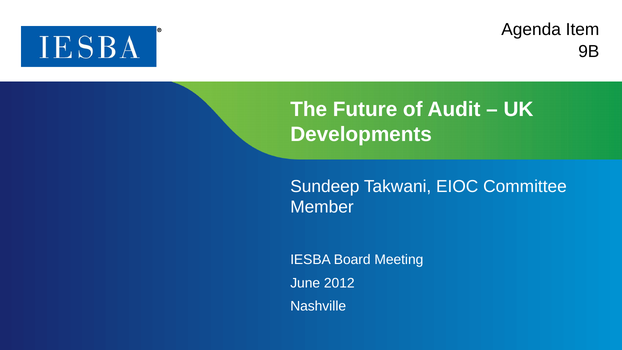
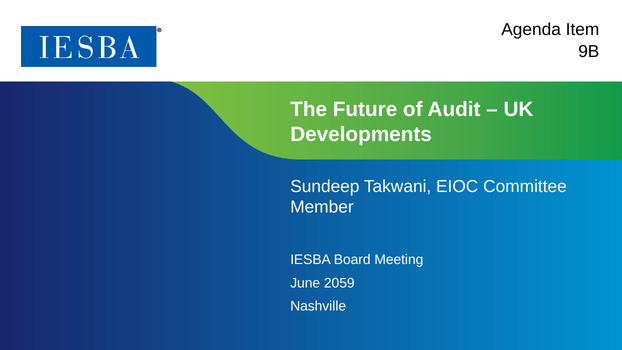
2012: 2012 -> 2059 (339, 283)
